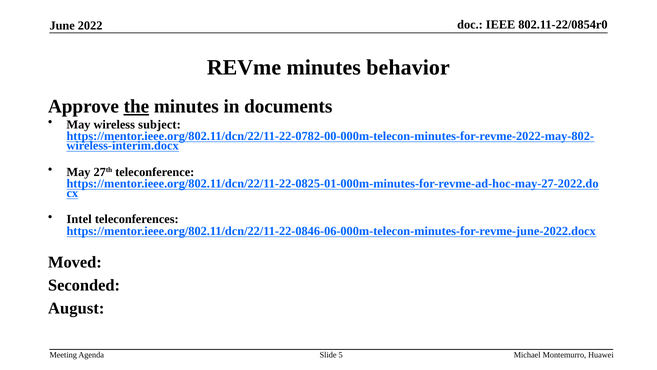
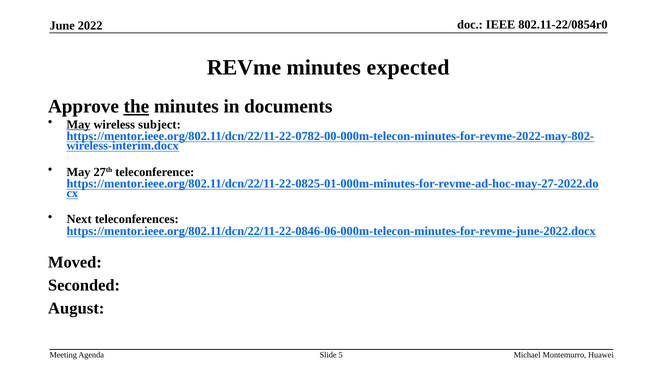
behavior: behavior -> expected (408, 67)
May underline: none -> present (79, 124)
Intel: Intel -> Next (79, 219)
